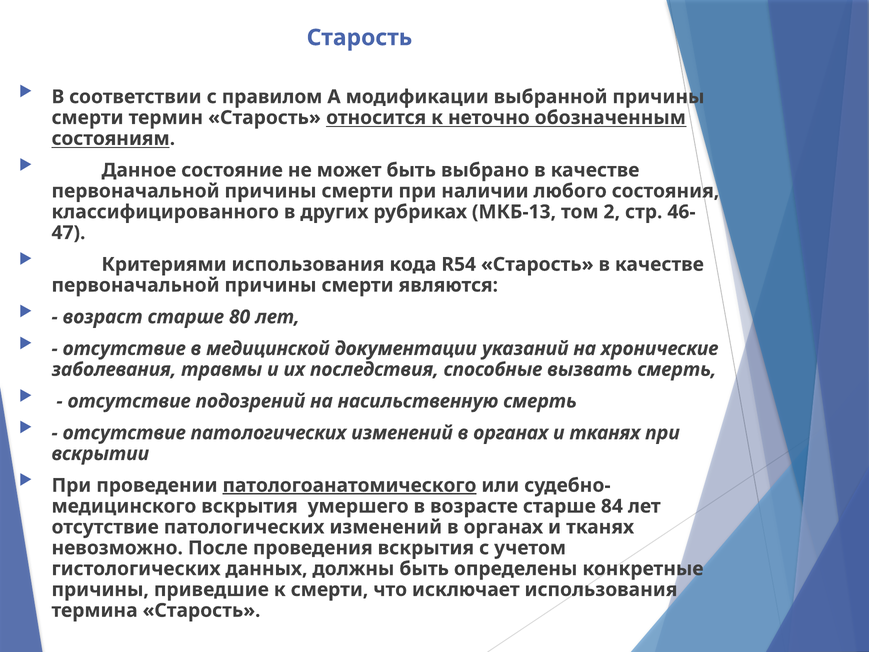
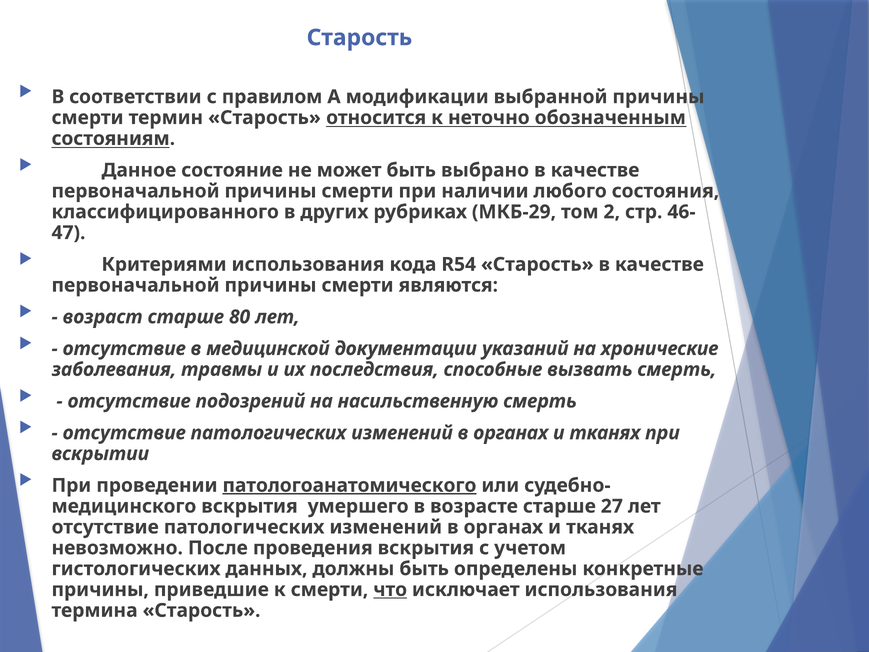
МКБ-13: МКБ-13 -> МКБ-29 (514, 212)
84: 84 -> 27 (612, 506)
что underline: none -> present (390, 589)
